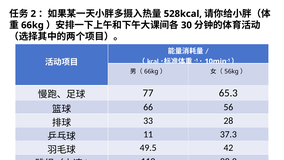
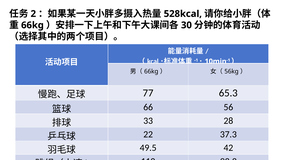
11: 11 -> 22 (148, 134)
